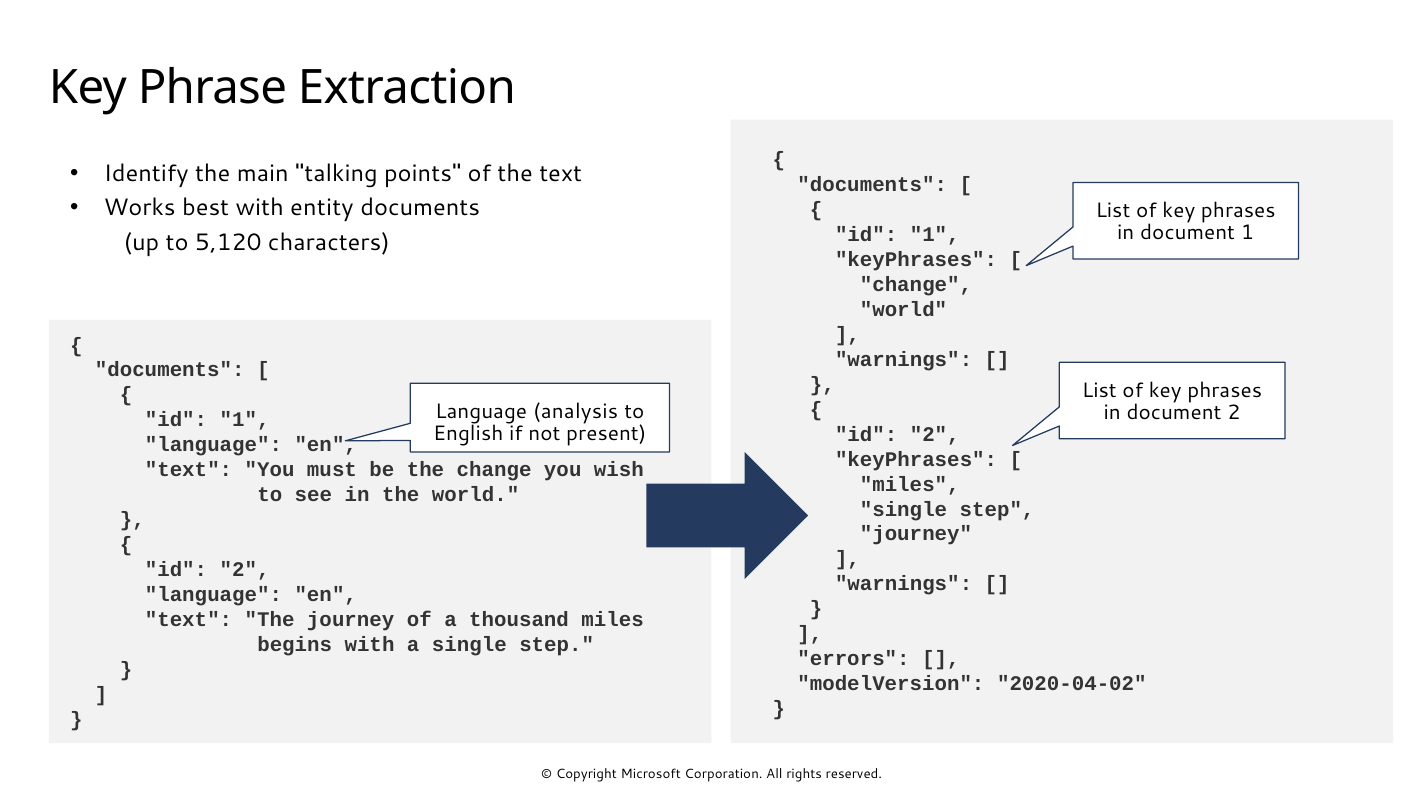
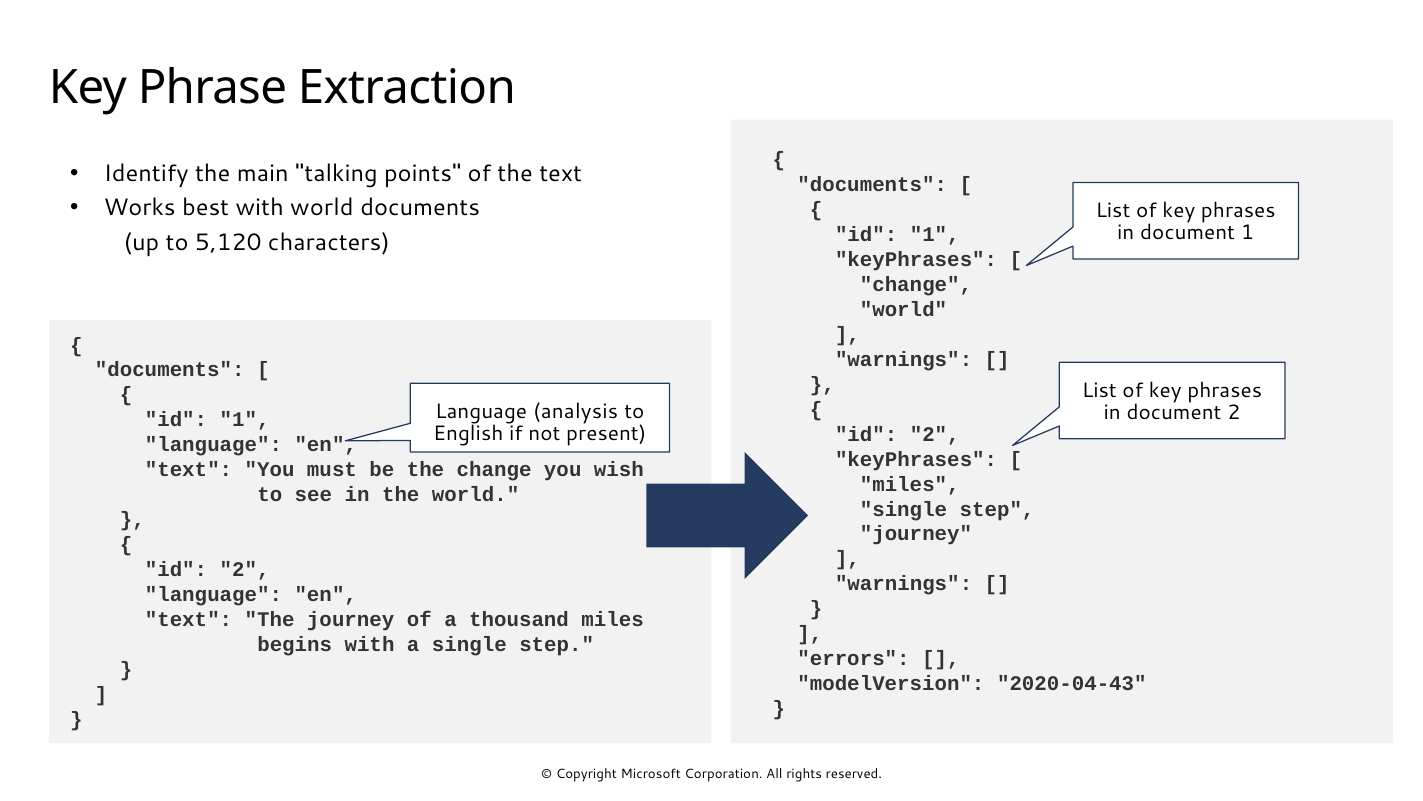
with entity: entity -> world (322, 208)
2020-04-02: 2020-04-02 -> 2020-04-43 (1072, 683)
